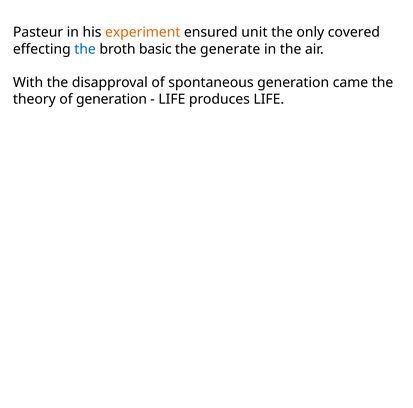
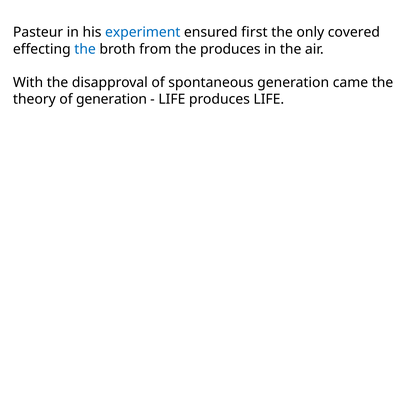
experiment colour: orange -> blue (143, 32)
unit: unit -> first (254, 32)
basic: basic -> from (155, 49)
the generate: generate -> produces (230, 49)
